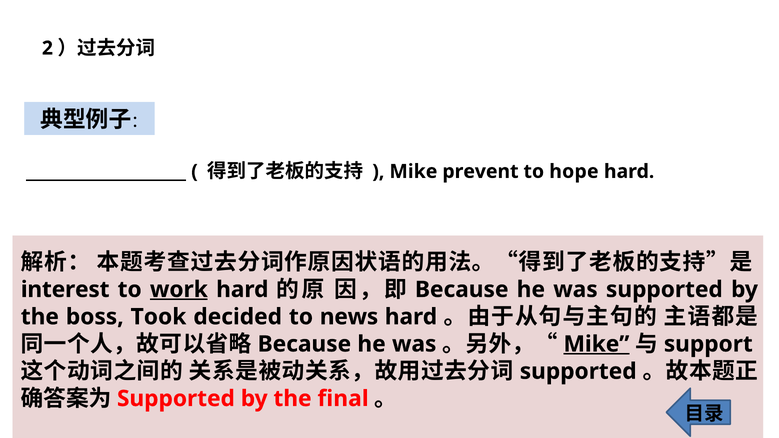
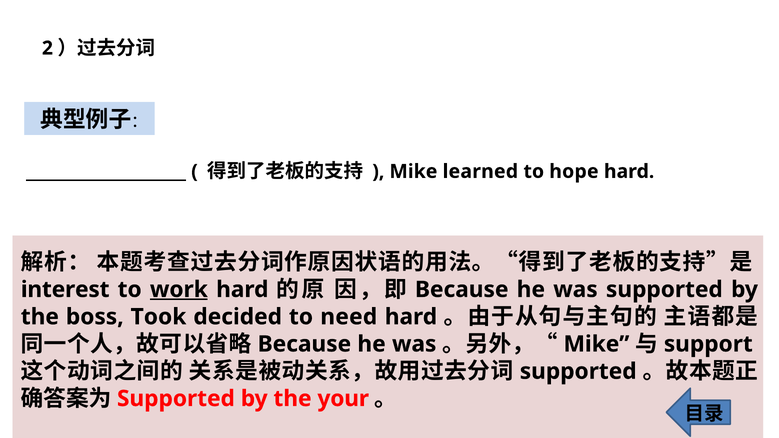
prevent: prevent -> learned (480, 172)
news: news -> need (349, 317)
Mike underline: present -> none (596, 344)
final: final -> your (343, 399)
